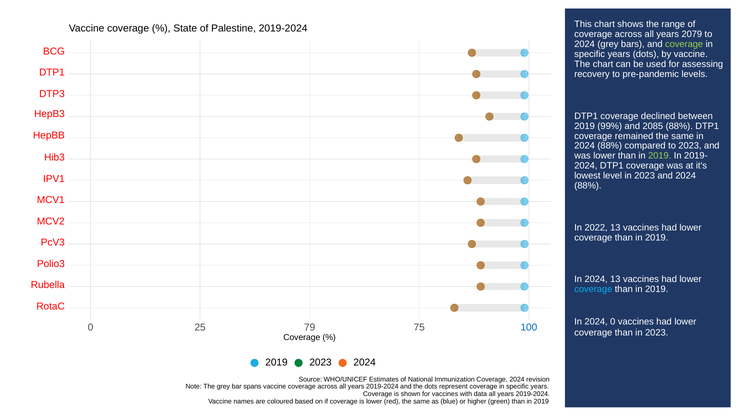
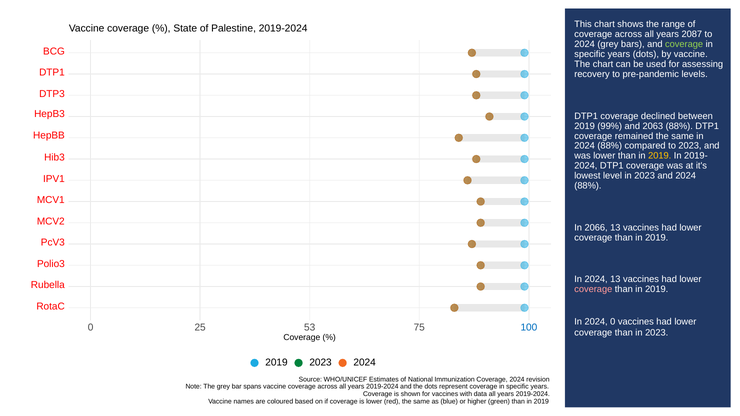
2079: 2079 -> 2087 (692, 34)
2085: 2085 -> 2063 (653, 126)
2019 colour: light green -> yellow (660, 156)
2022: 2022 -> 2066 (596, 228)
coverage colour: light blue -> pink (593, 290)
79: 79 -> 53 (310, 328)
